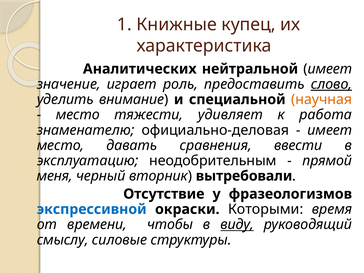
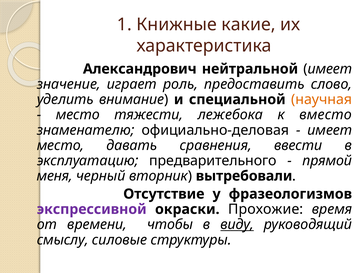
купец: купец -> какие (248, 25)
Аналитических: Аналитических -> Александрович (140, 69)
слово underline: present -> none (331, 84)
удивляет: удивляет -> лежебока (230, 115)
работа: работа -> вместо (326, 115)
неодобрительным: неодобрительным -> предварительного (213, 161)
экспрессивной colour: blue -> purple (92, 209)
Которыми: Которыми -> Прохожие (266, 209)
